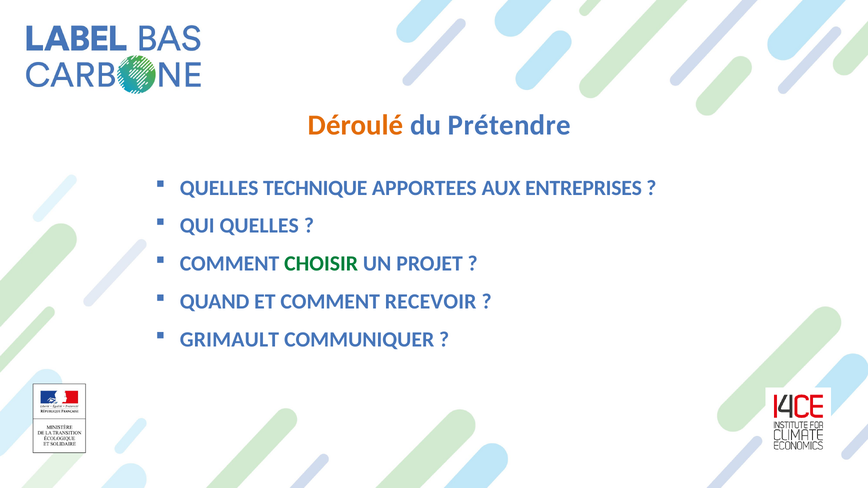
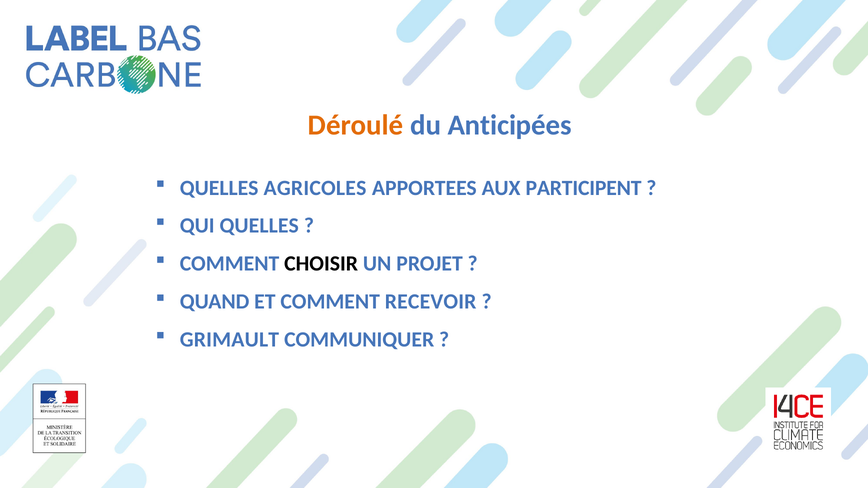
Prétendre: Prétendre -> Anticipées (510, 125)
TECHNIQUE: TECHNIQUE -> AGRICOLES (315, 188)
ENTREPRISES: ENTREPRISES -> PARTICIPENT (584, 188)
CHOISIR colour: green -> black (321, 264)
